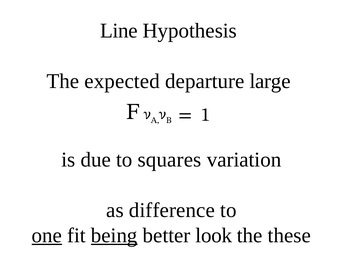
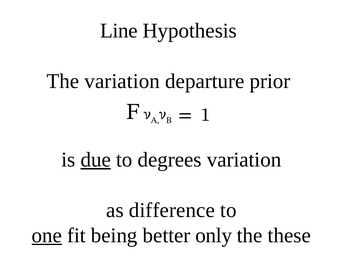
The expected: expected -> variation (122, 81)
large: large -> prior (270, 81)
due underline: none -> present (96, 159)
squares: squares -> degrees (170, 159)
being underline: present -> none (114, 235)
look: look -> only (214, 235)
